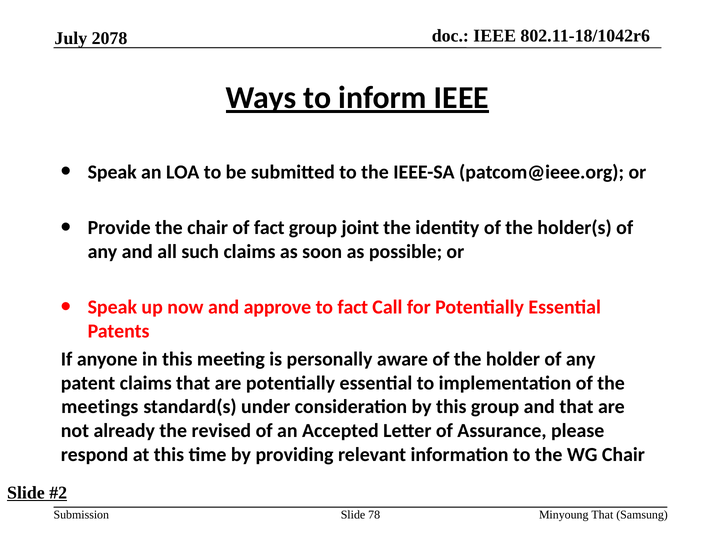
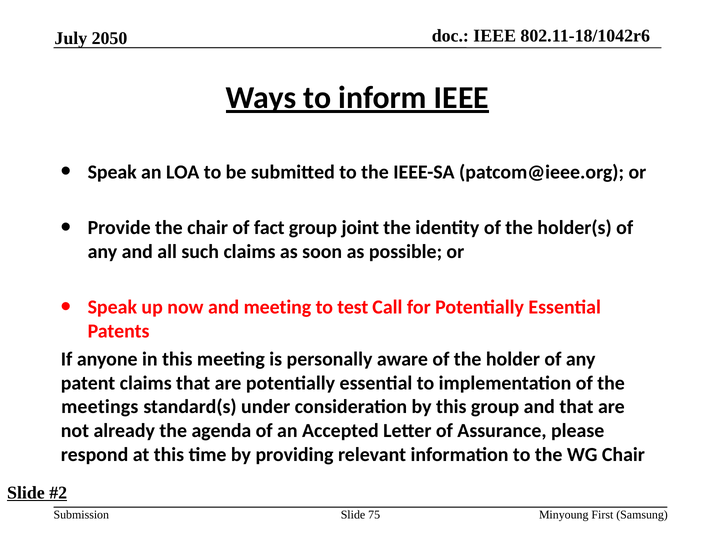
2078: 2078 -> 2050 (110, 38)
and approve: approve -> meeting (277, 307)
to fact: fact -> test (353, 307)
revised: revised -> agenda (221, 430)
78: 78 -> 75 (374, 514)
Minyoung That: That -> First (602, 514)
